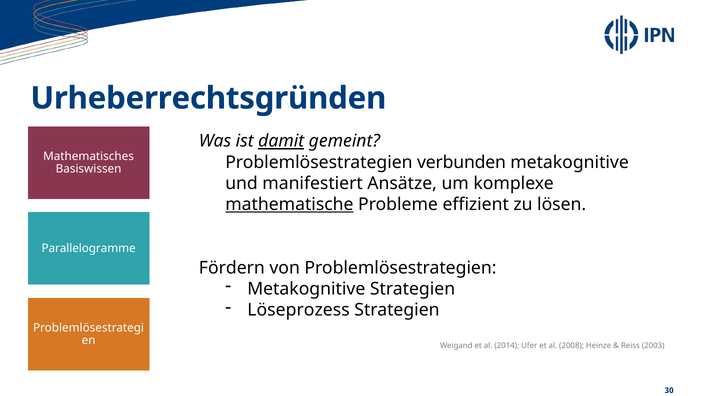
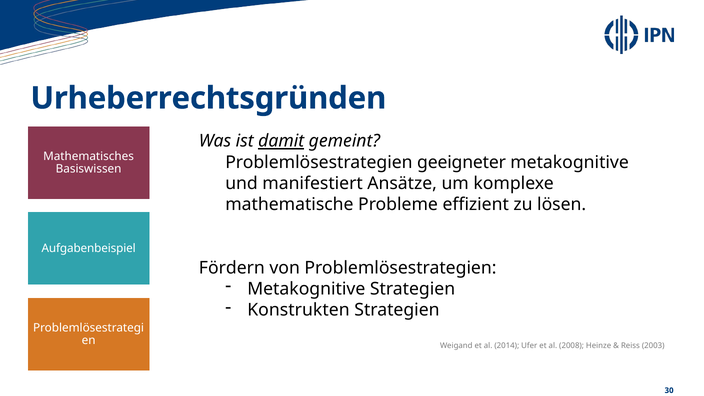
verbunden: verbunden -> geeigneter (462, 162)
mathematische underline: present -> none (289, 205)
Parallelogramme: Parallelogramme -> Aufgabenbeispiel (89, 248)
Löseprozess: Löseprozess -> Konstrukten (298, 310)
